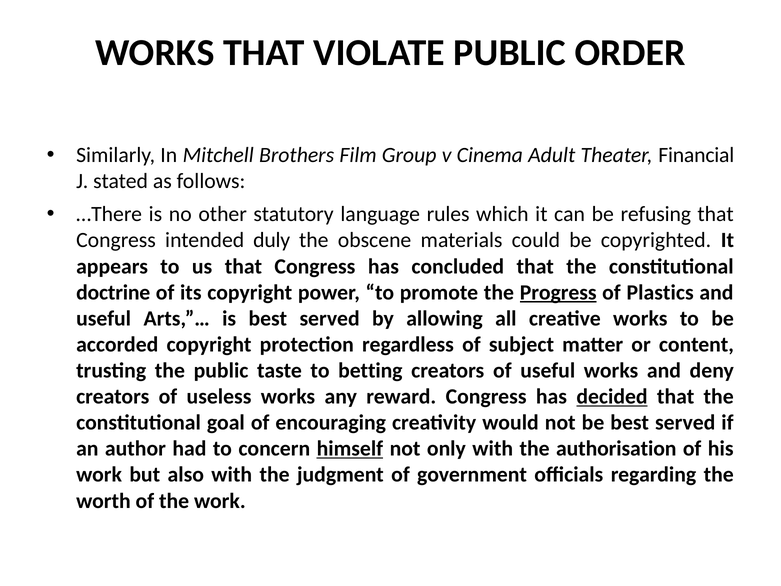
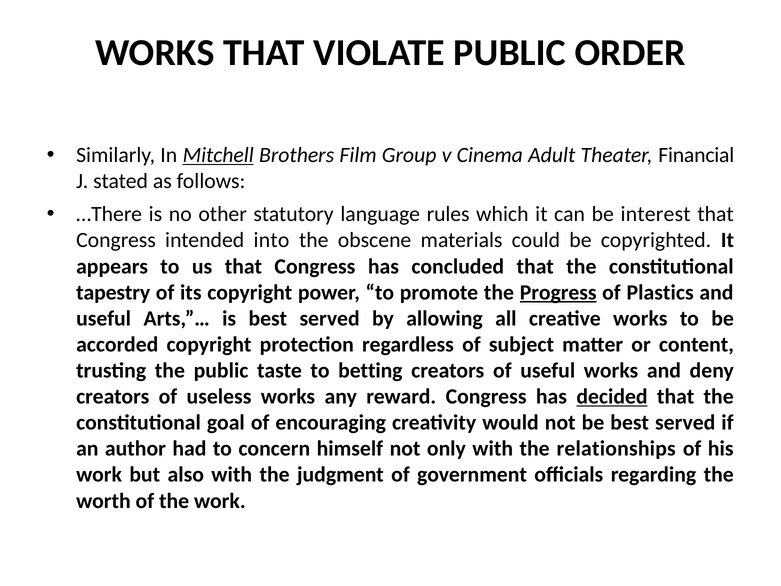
Mitchell underline: none -> present (218, 155)
refusing: refusing -> interest (656, 214)
duly: duly -> into (271, 240)
doctrine: doctrine -> tapestry (113, 292)
himself underline: present -> none (350, 449)
authorisation: authorisation -> relationships (616, 449)
